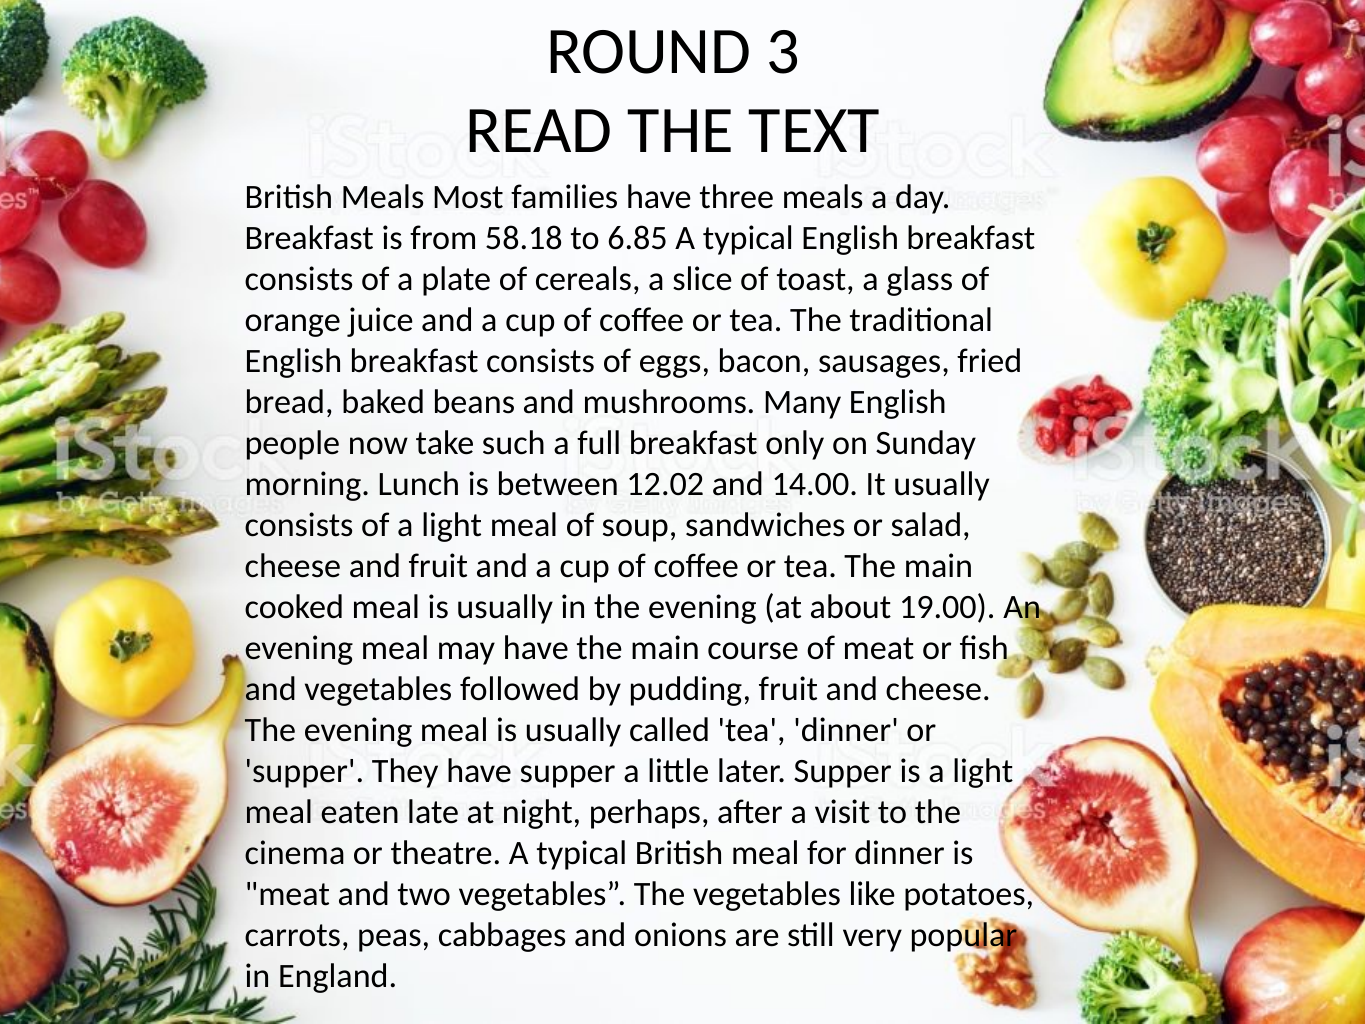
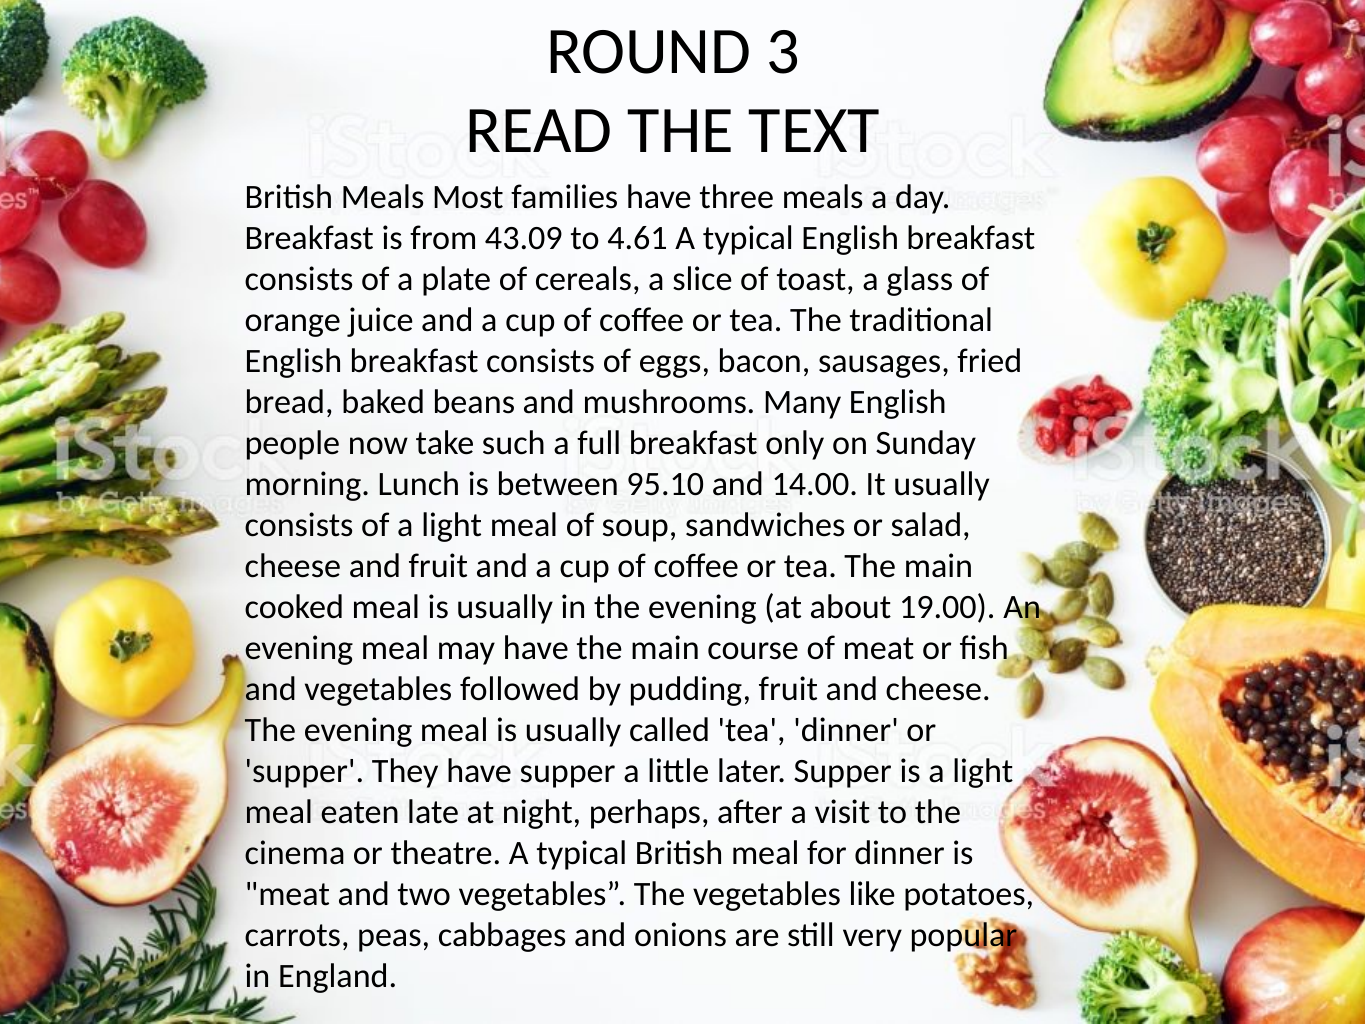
58.18: 58.18 -> 43.09 (524, 239)
6.85: 6.85 -> 4.61 (637, 239)
12.02: 12.02 -> 95.10 (665, 484)
